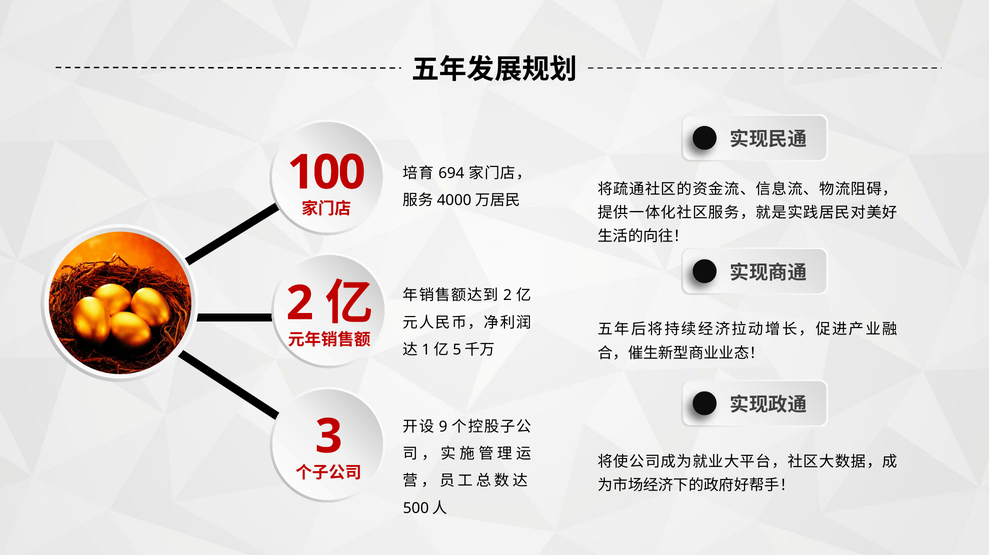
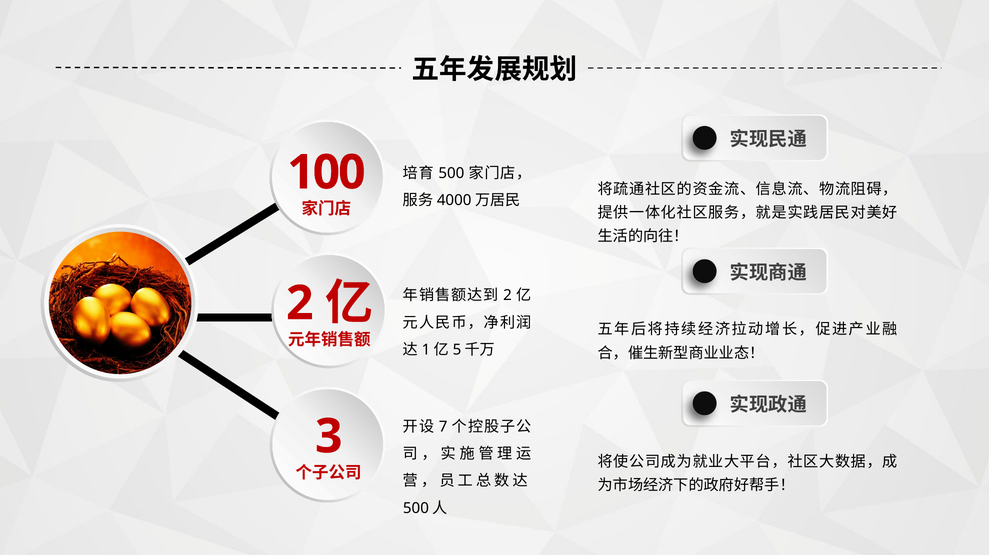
694: 694 -> 500 (451, 173)
9: 9 -> 7 (443, 427)
